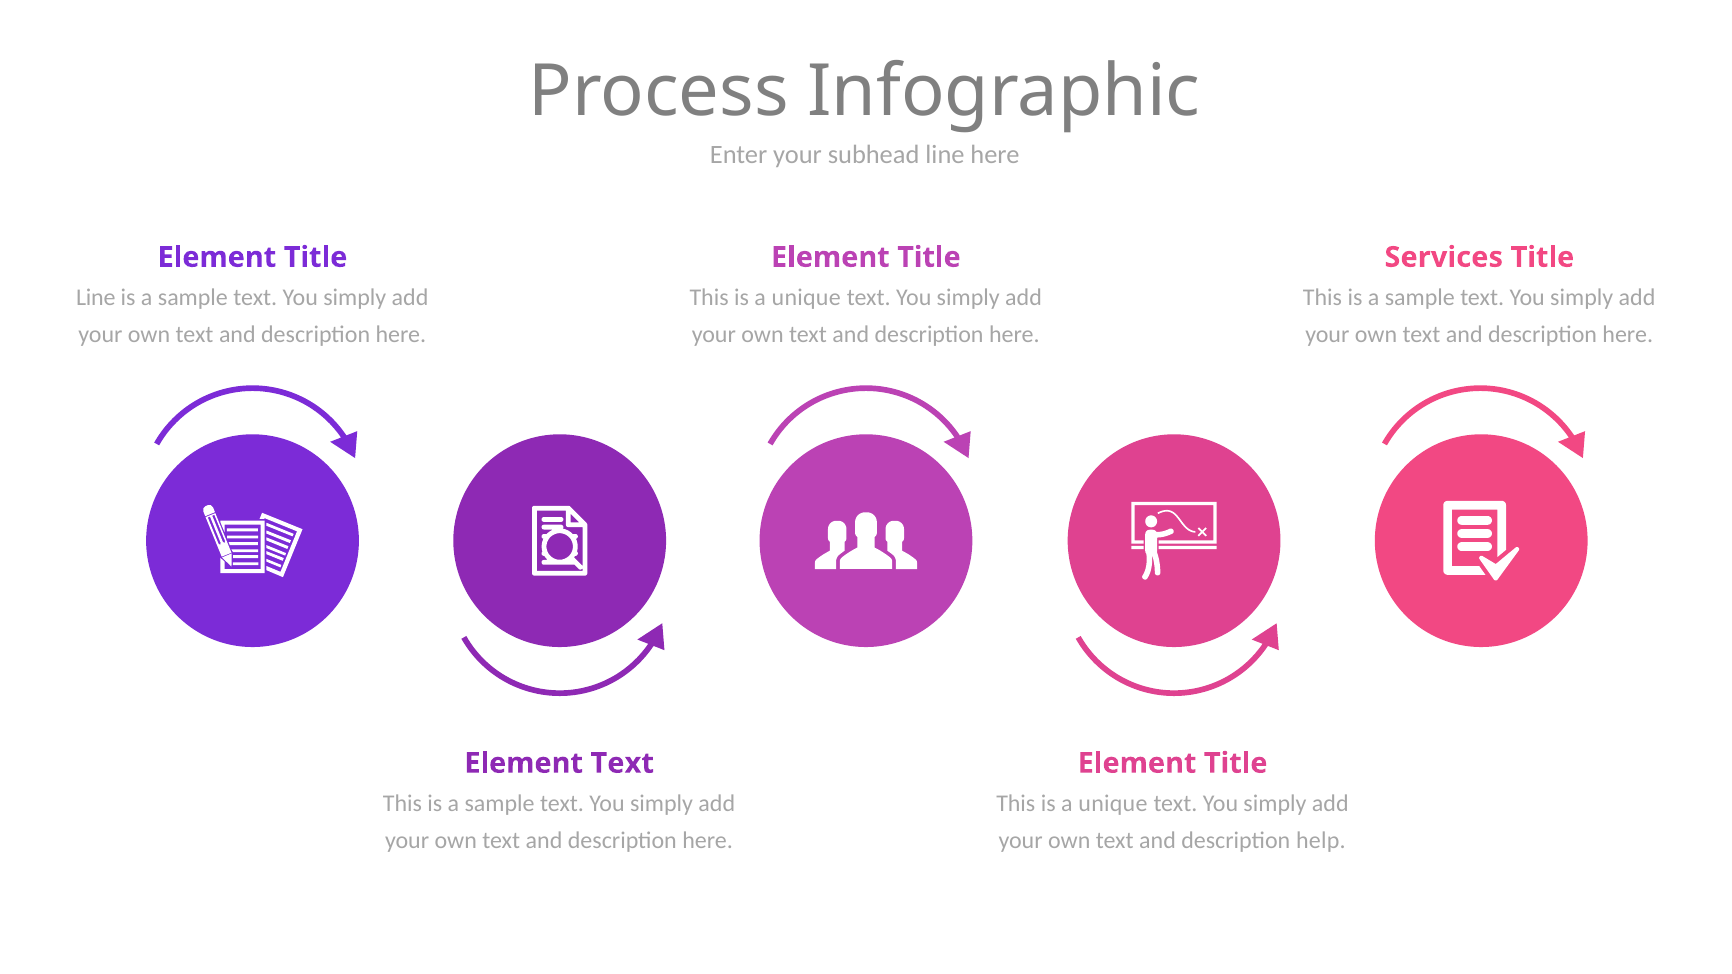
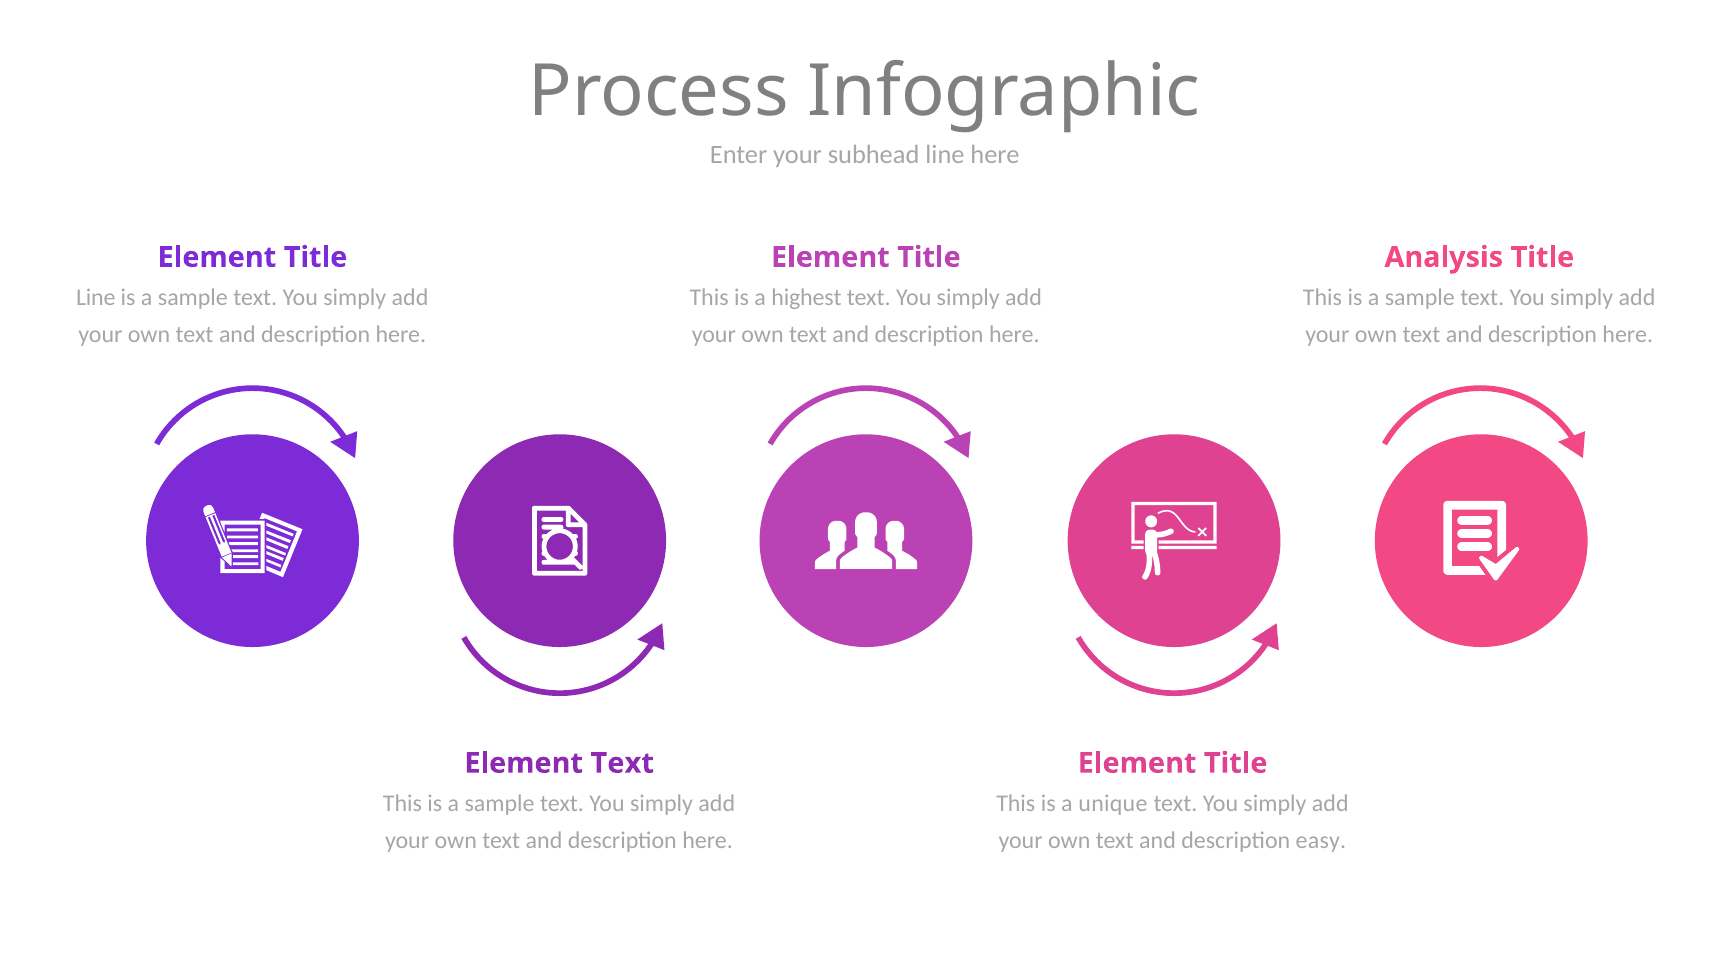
Services: Services -> Analysis (1444, 257)
unique: unique -> highest (806, 297)
help: help -> easy (1321, 841)
